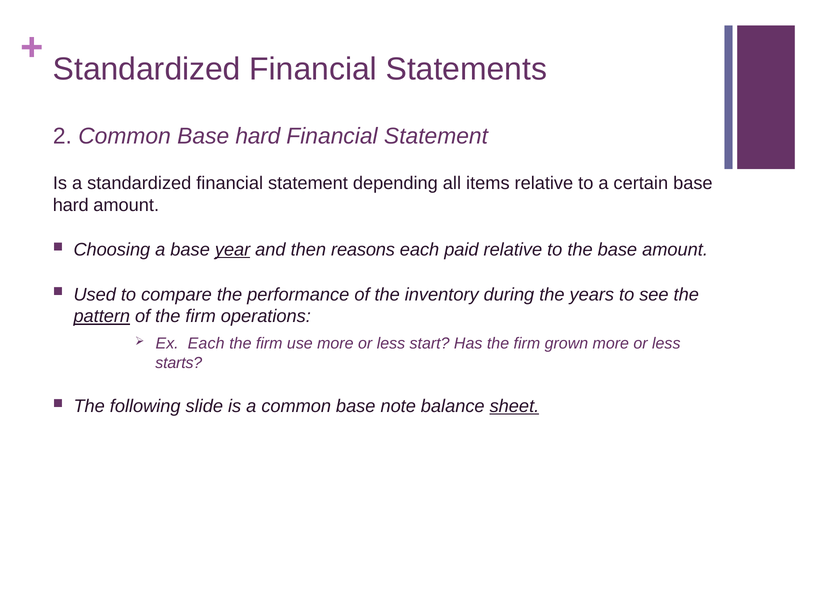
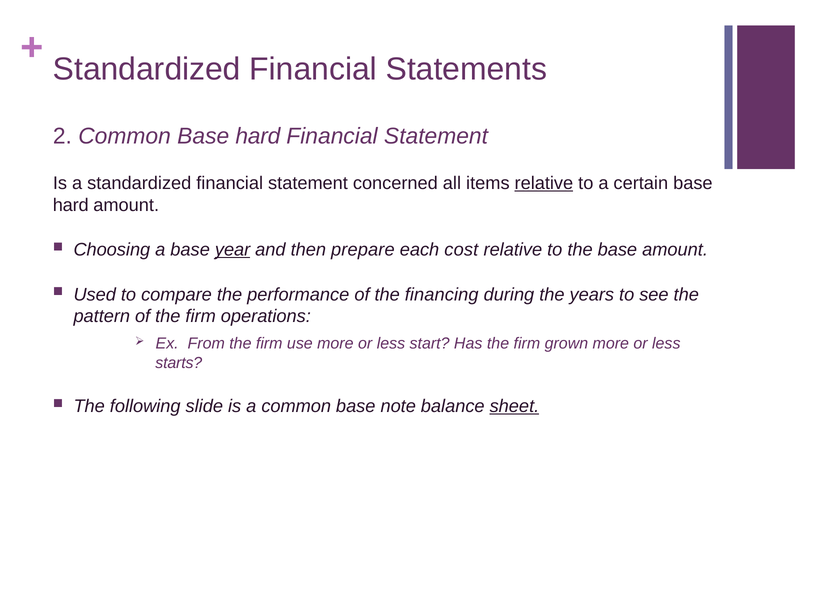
depending: depending -> concerned (395, 183)
relative underline: none -> present (544, 183)
reasons: reasons -> prepare (363, 250)
paid: paid -> cost (461, 250)
inventory: inventory -> financing (442, 294)
pattern underline: present -> none (102, 316)
Ex Each: Each -> From (206, 343)
